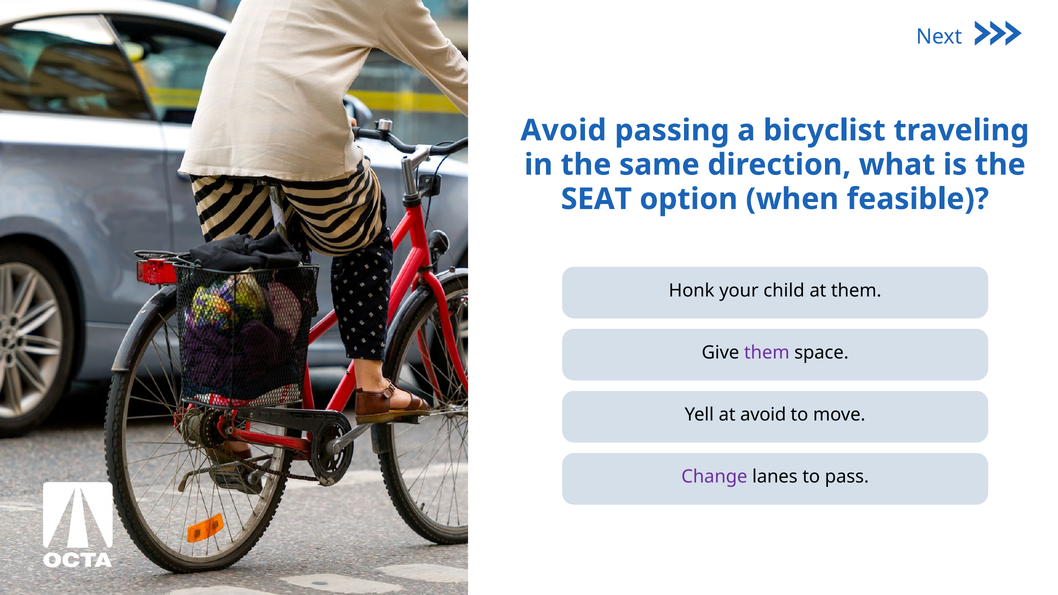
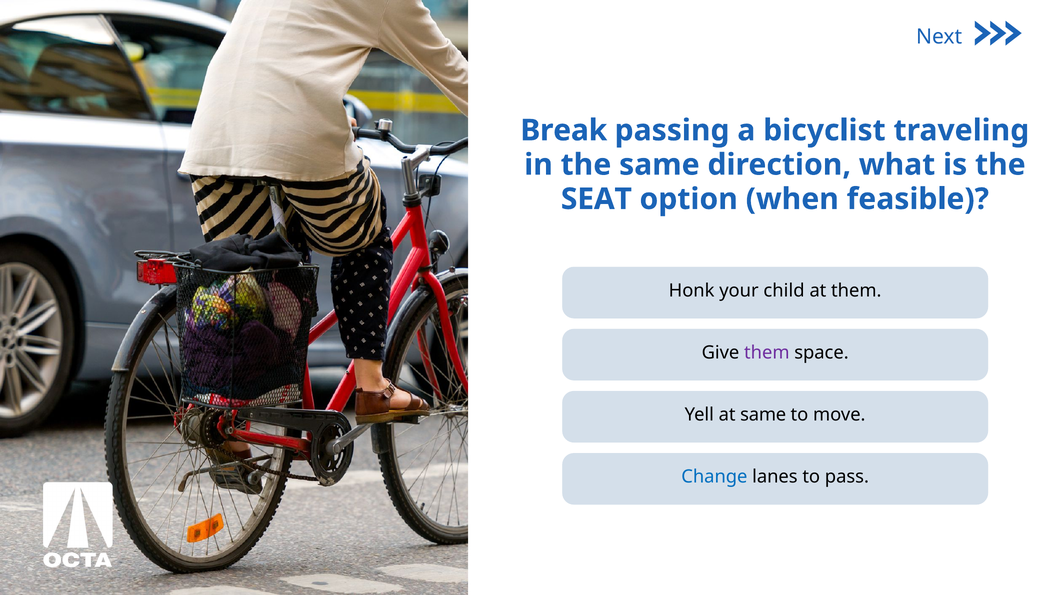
Avoid: Avoid -> Break (564, 130)
at avoid: avoid -> same (763, 415)
Change colour: purple -> blue (714, 477)
